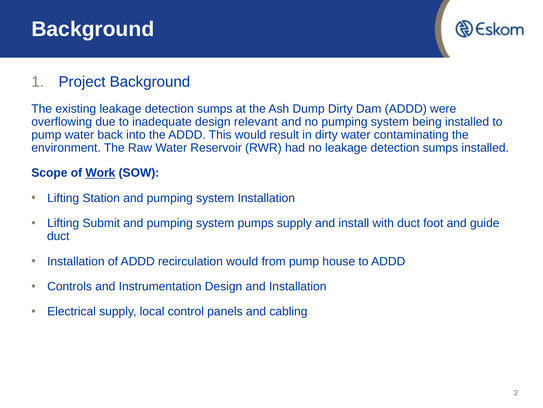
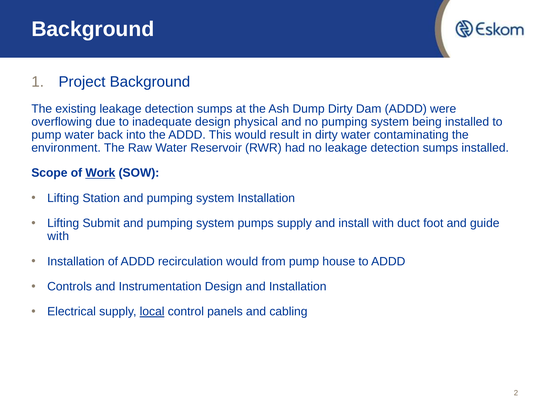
relevant: relevant -> physical (256, 122)
duct: duct -> with (58, 236)
local underline: none -> present (152, 311)
